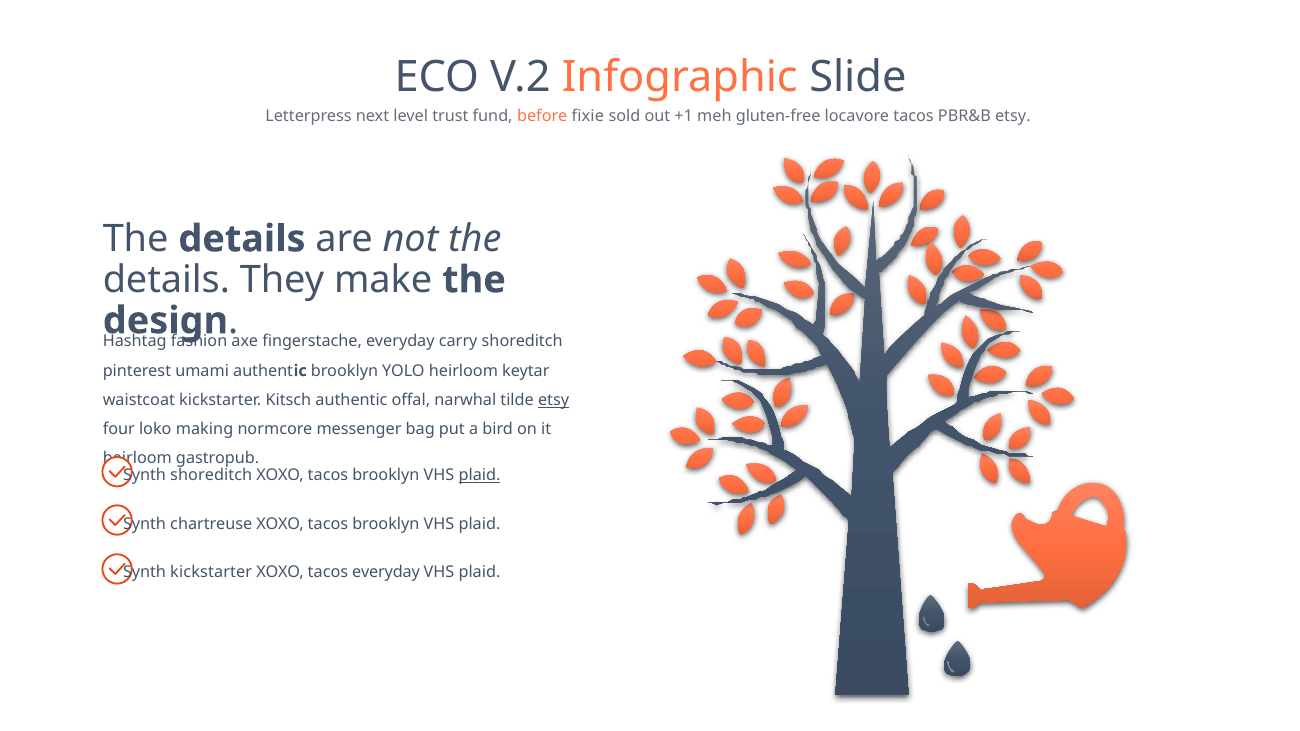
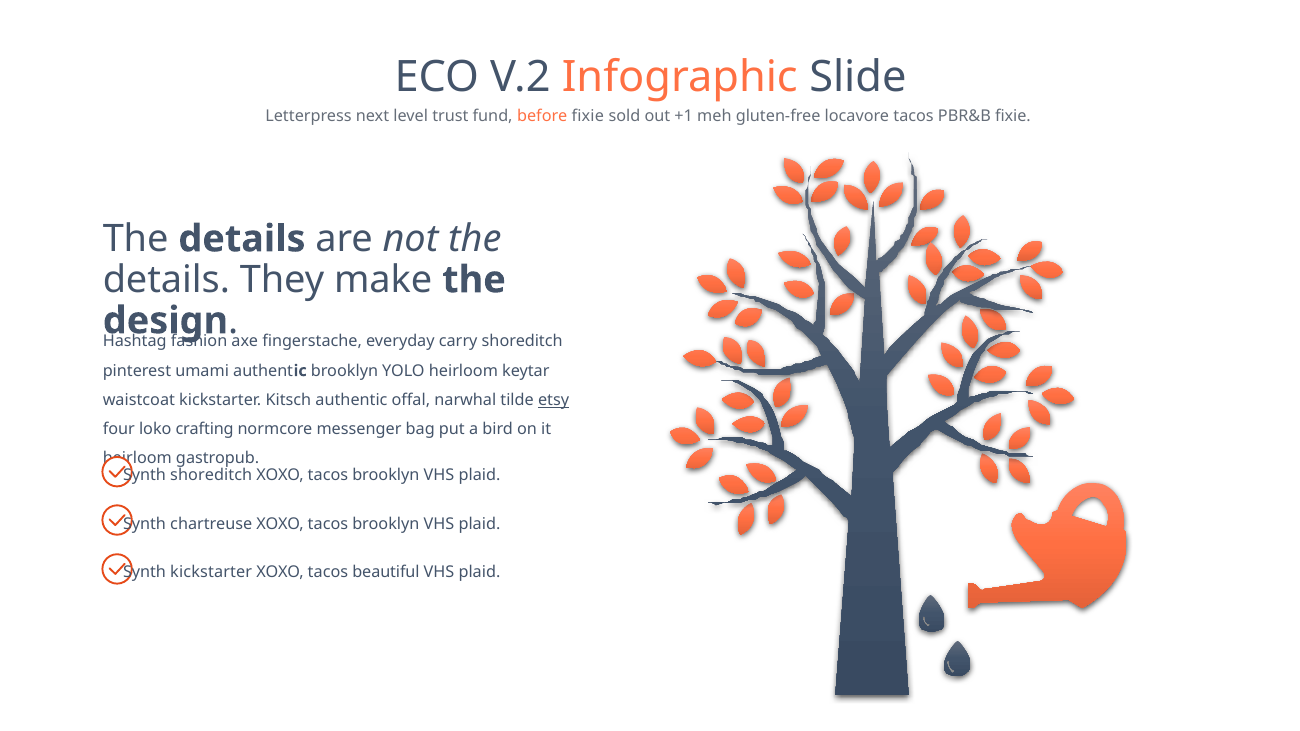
PBR&B etsy: etsy -> fixie (1013, 116)
making: making -> crafting (205, 429)
plaid underline: present -> none (480, 476)
tacos everyday: everyday -> beautiful (386, 572)
